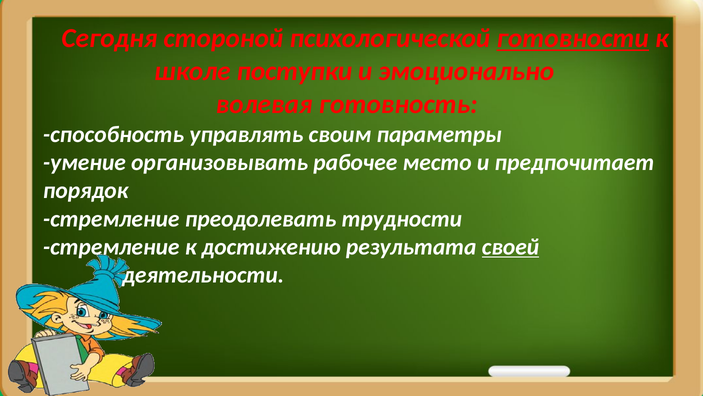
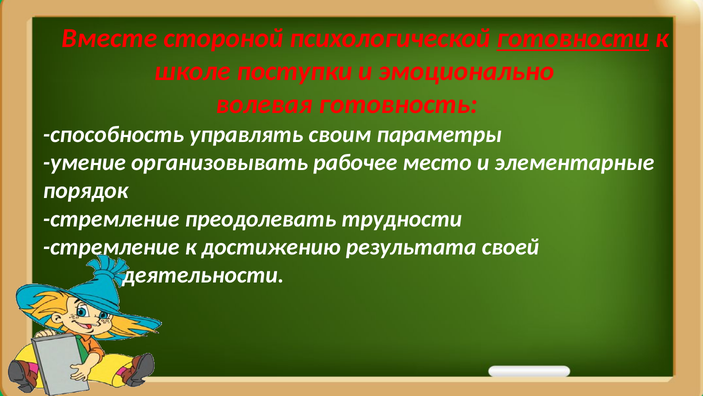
Сегодня: Сегодня -> Вместе (109, 38)
предпочитает: предпочитает -> элементарные (574, 162)
своей underline: present -> none (510, 247)
